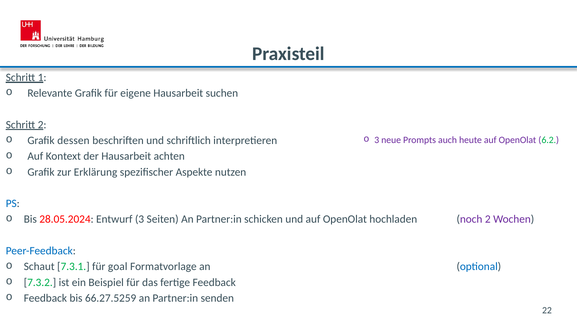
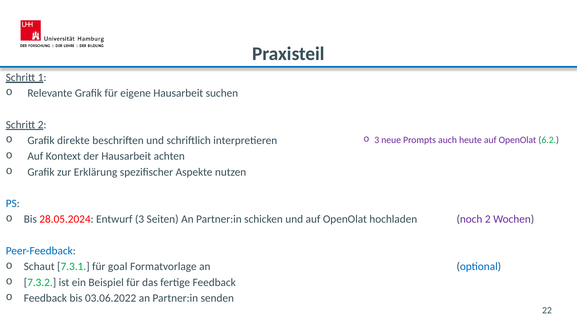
dessen: dessen -> direkte (73, 140)
66.27.5259: 66.27.5259 -> 03.06.2022 (111, 298)
